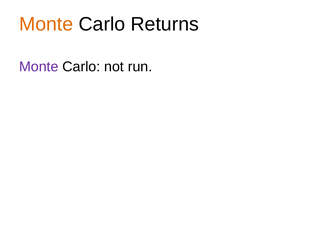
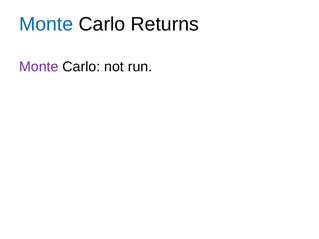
Monte colour: orange -> blue (46, 24)
